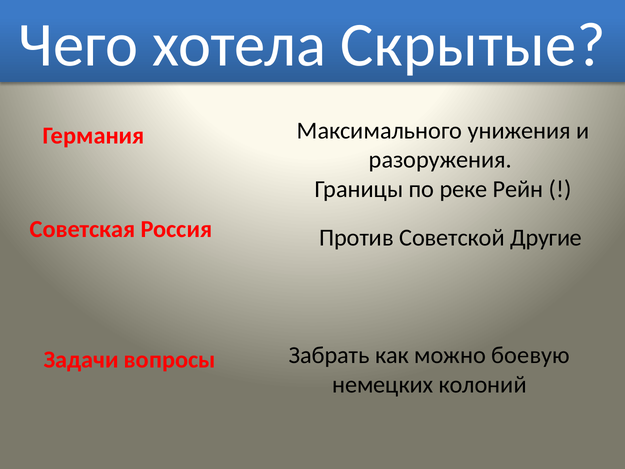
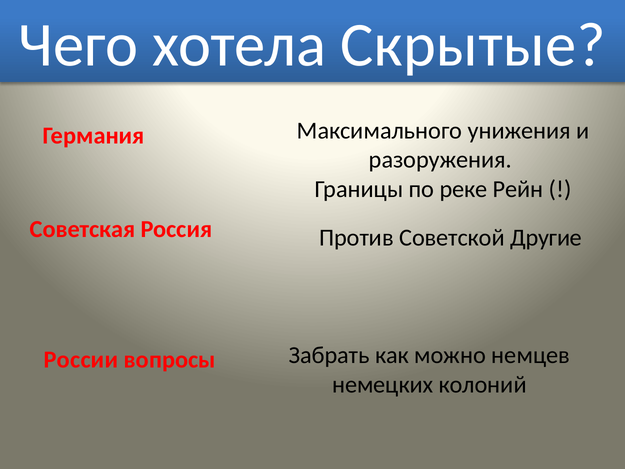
боевую: боевую -> немцев (531, 355)
Задачи: Задачи -> России (81, 359)
